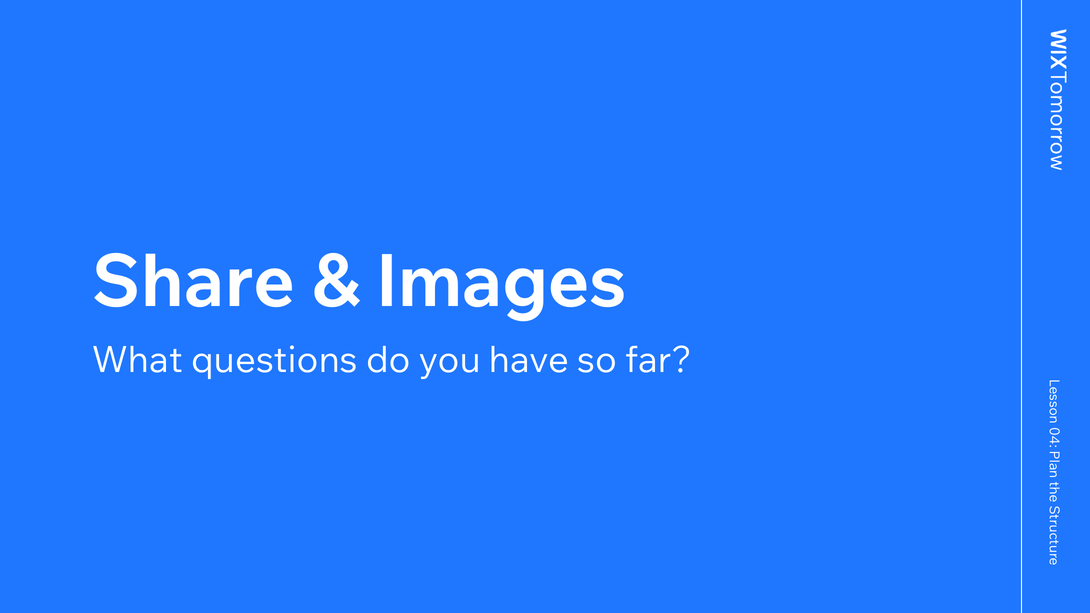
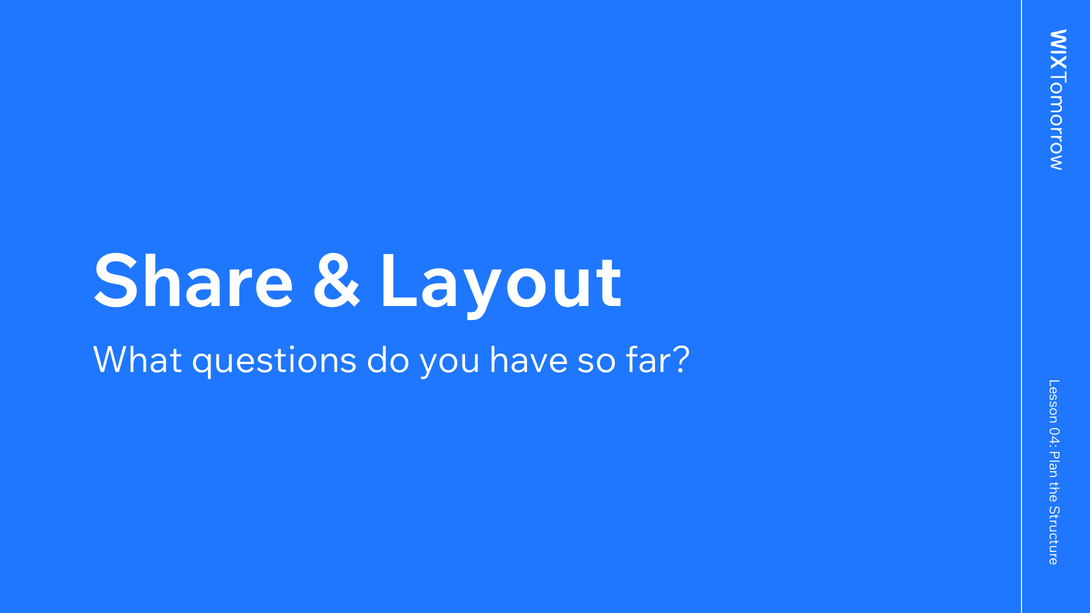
Images: Images -> Layout (500, 282)
